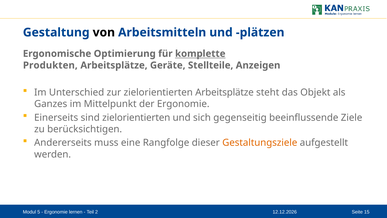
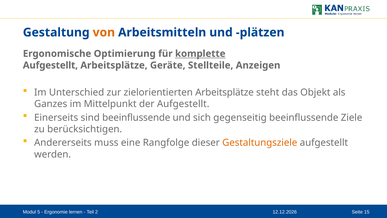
von colour: black -> orange (104, 32)
Produkten: Produkten -> Aufgestellt (50, 65)
der Ergonomie: Ergonomie -> Aufgestellt (183, 104)
sind zielorientierten: zielorientierten -> beeinflussende (136, 117)
